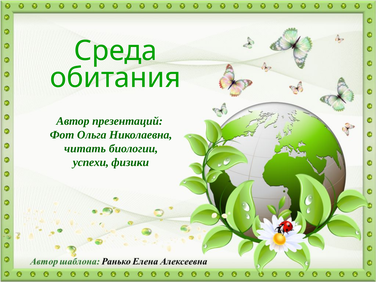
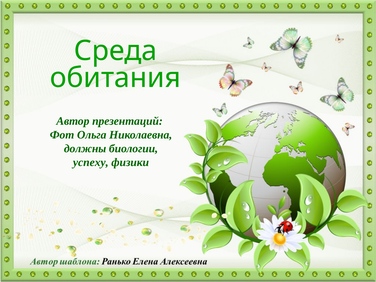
читать: читать -> должны (85, 149)
успехи: успехи -> успеху (91, 162)
